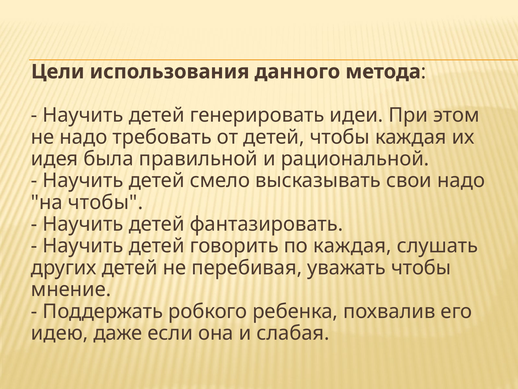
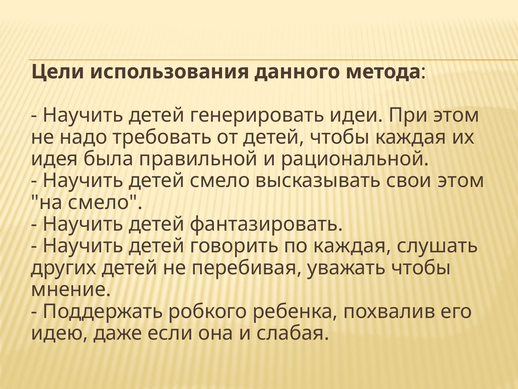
свои надо: надо -> этом (461, 180)
на чтобы: чтобы -> смело (105, 202)
